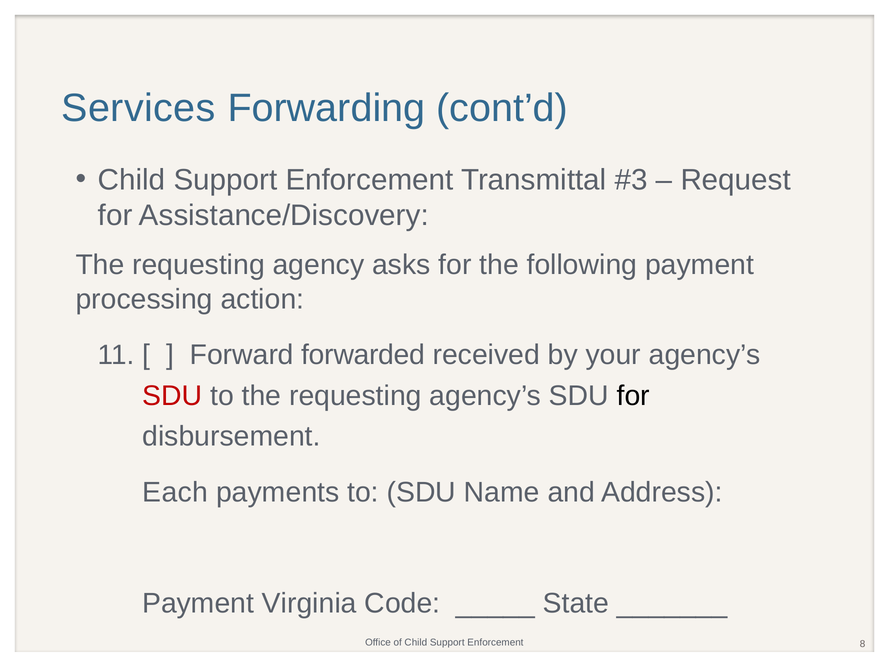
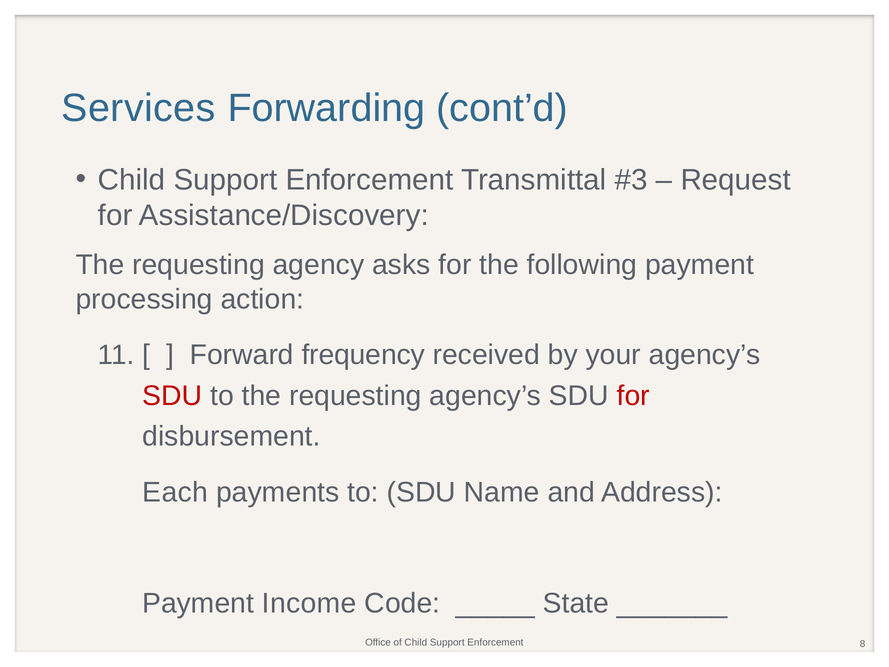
forwarded: forwarded -> frequency (363, 355)
for colour: black -> red (633, 396)
Virginia: Virginia -> Income (309, 603)
